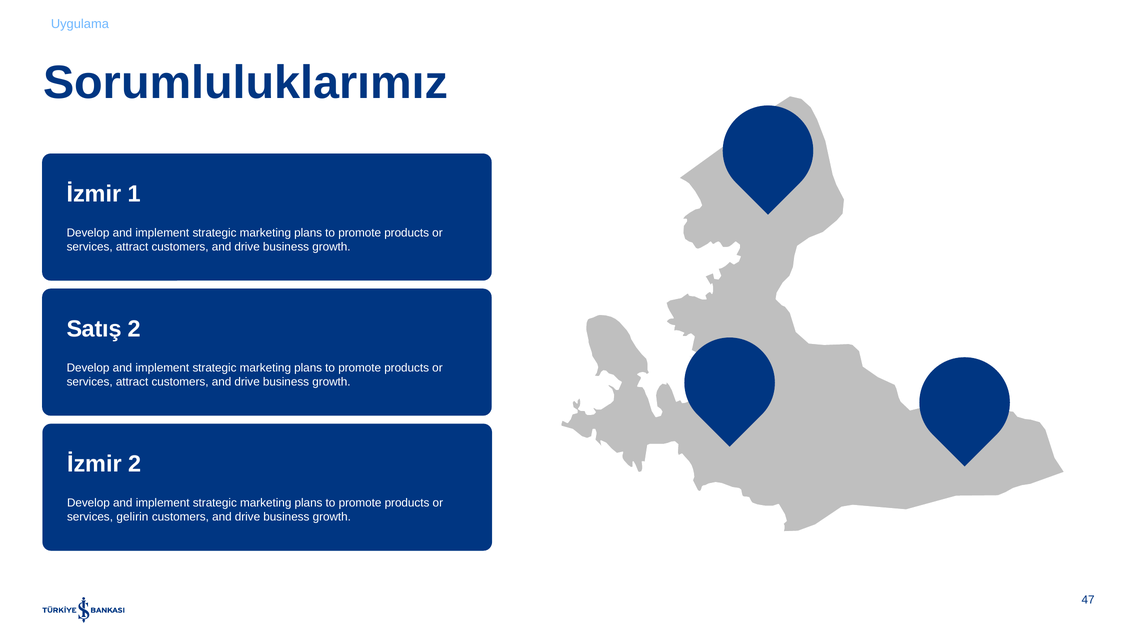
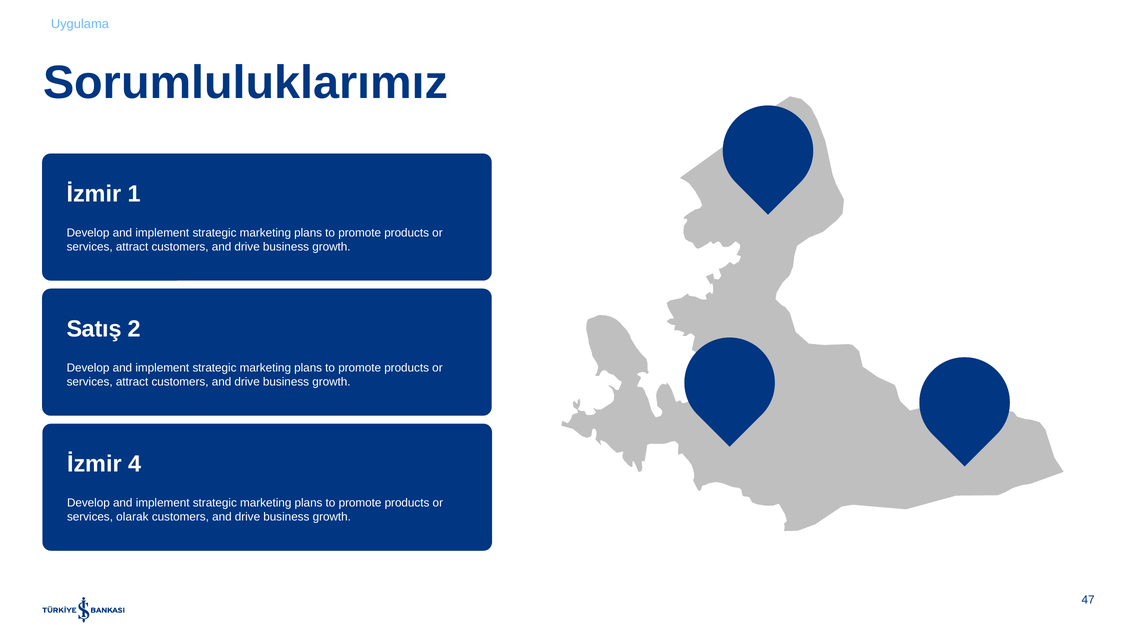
İzmir 2: 2 -> 4 (135, 464)
gelirin: gelirin -> olarak (132, 517)
